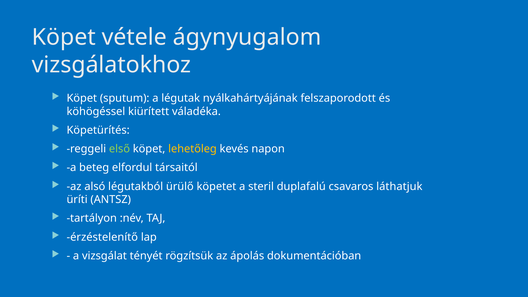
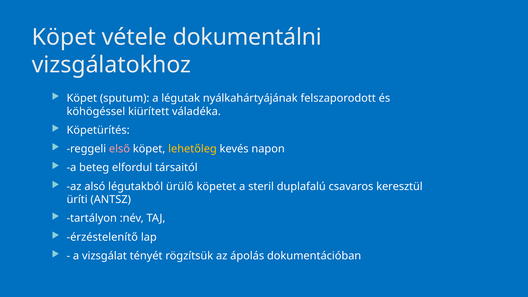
ágynyugalom: ágynyugalom -> dokumentálni (247, 37)
első colour: light green -> pink (119, 149)
láthatjuk: láthatjuk -> keresztül (399, 186)
